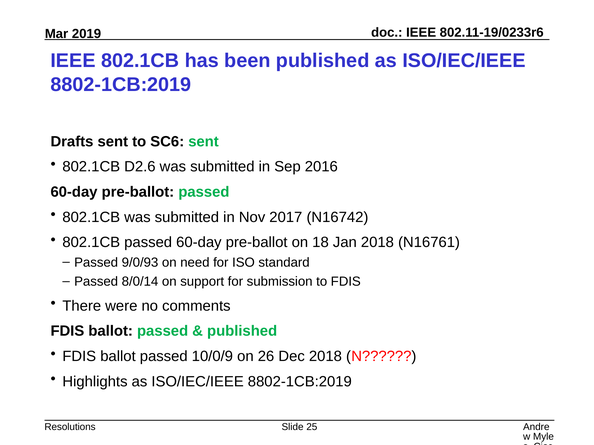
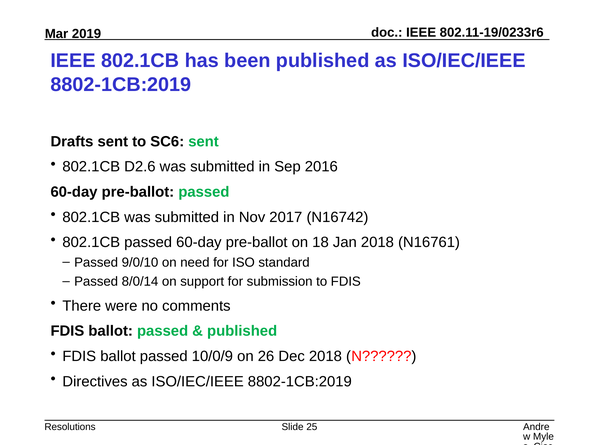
9/0/93: 9/0/93 -> 9/0/10 (140, 263)
Highlights: Highlights -> Directives (95, 382)
